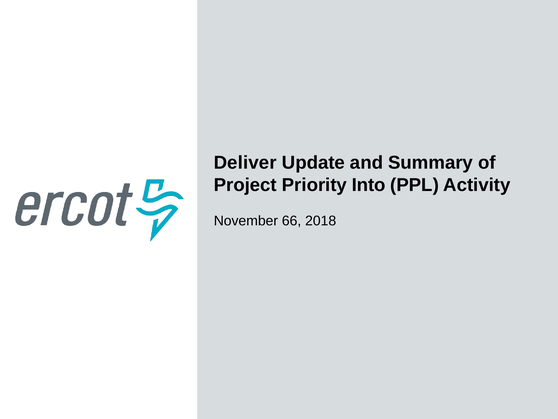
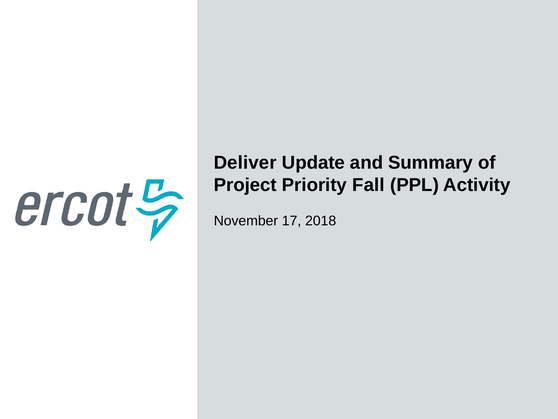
Into: Into -> Fall (369, 185)
66: 66 -> 17 (292, 221)
